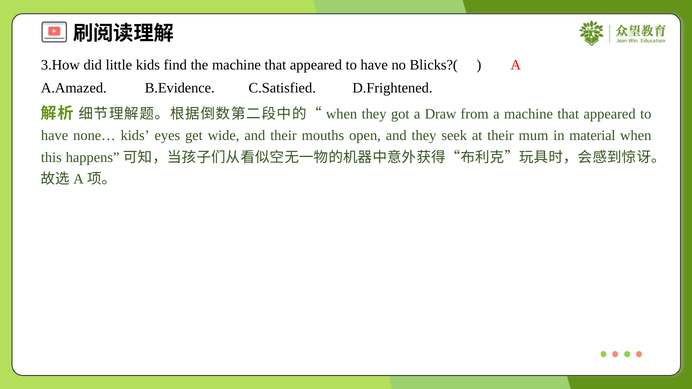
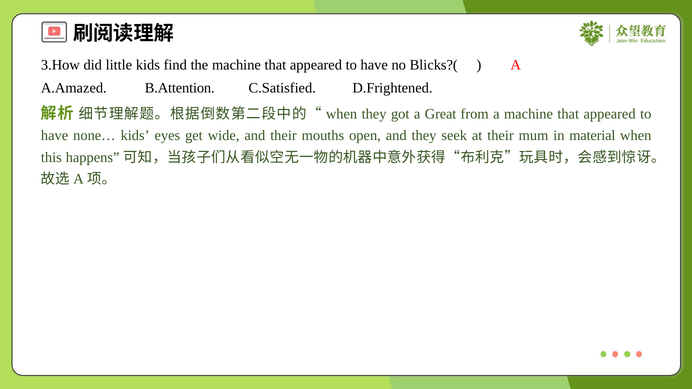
B.Evidence: B.Evidence -> B.Attention (180, 88)
Draw: Draw -> Great (441, 114)
